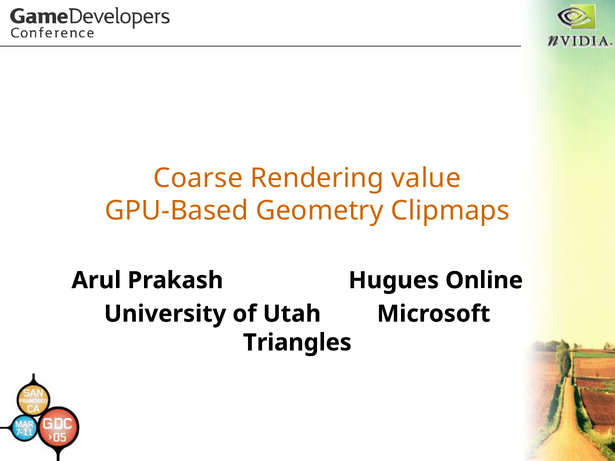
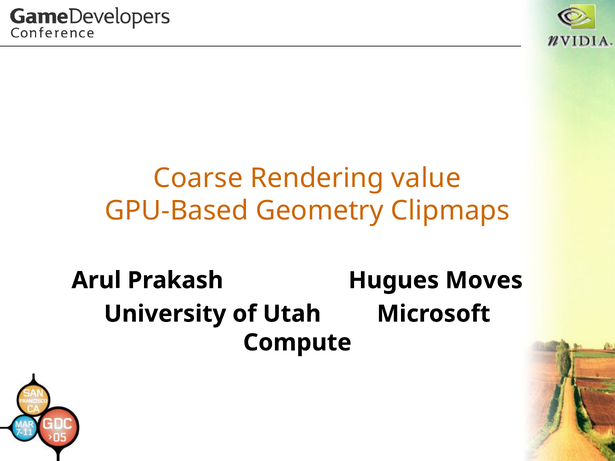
Online: Online -> Moves (484, 280)
Triangles: Triangles -> Compute (297, 343)
